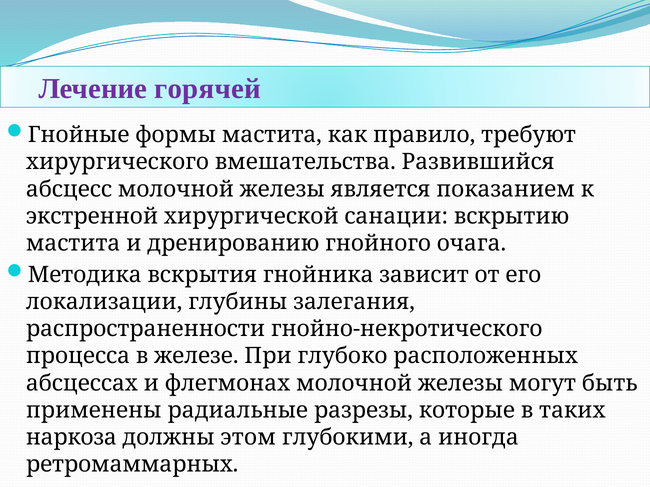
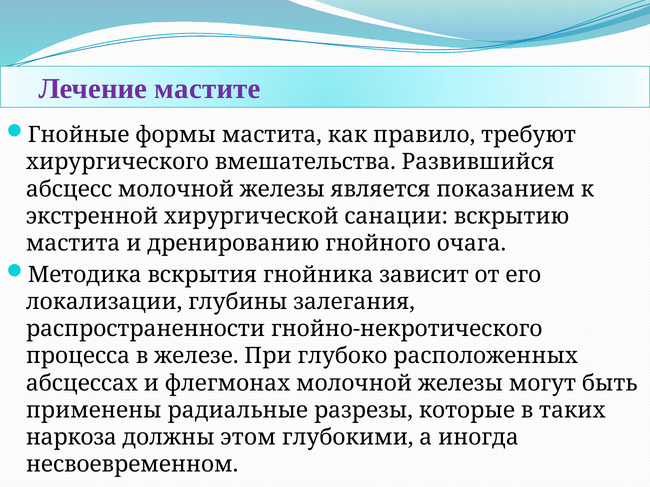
горячей: горячей -> мастите (208, 89)
ретромаммарных: ретромаммарных -> несвоевременном (132, 465)
